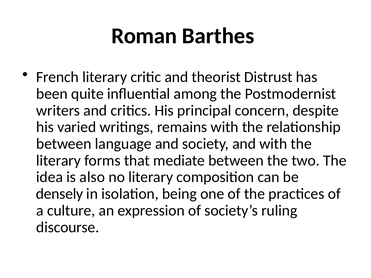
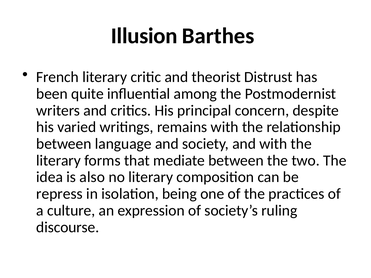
Roman: Roman -> Illusion (144, 36)
densely: densely -> repress (59, 194)
